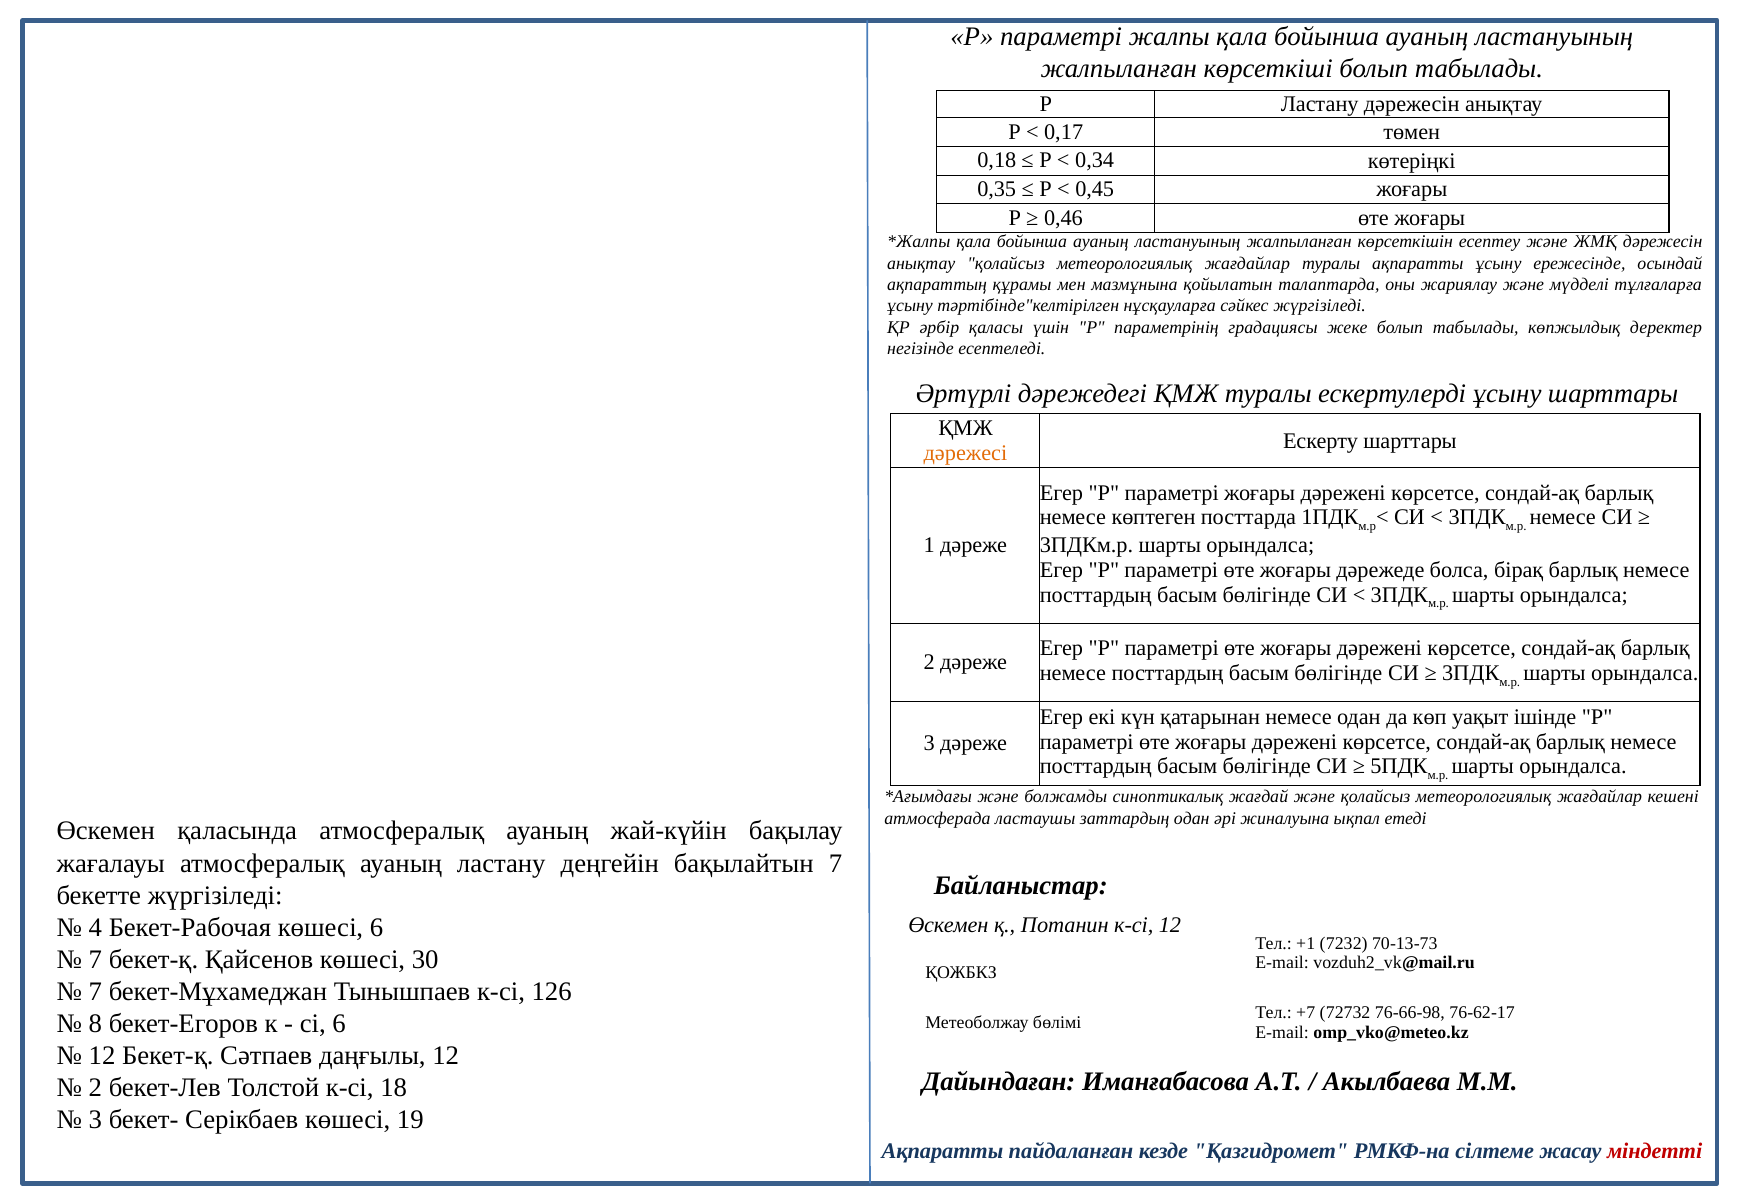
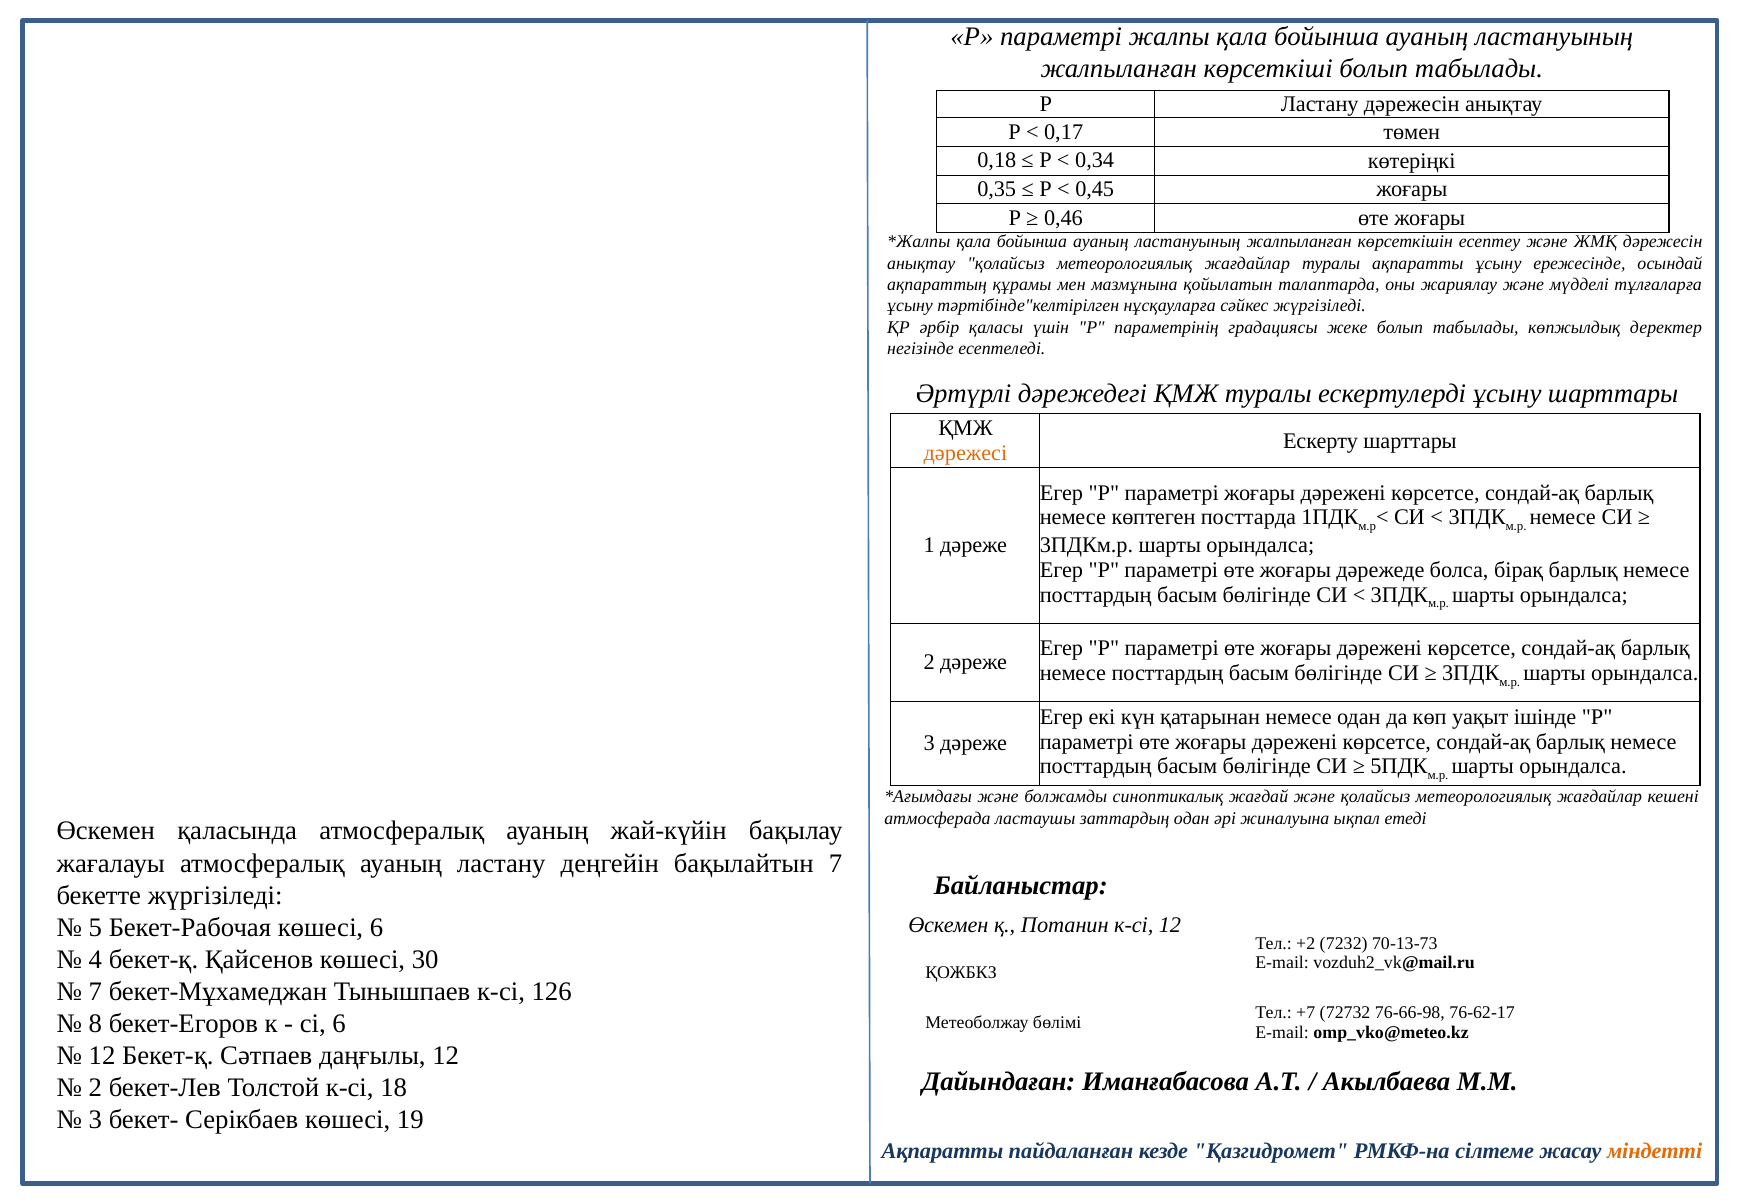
4: 4 -> 5 (95, 928)
+1: +1 -> +2 (1306, 944)
7: 7 -> 4 (95, 960)
міндетті colour: red -> orange (1655, 1151)
